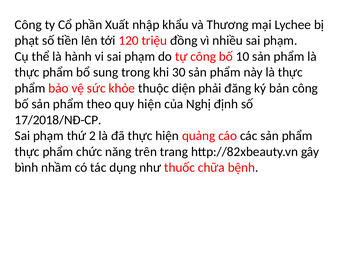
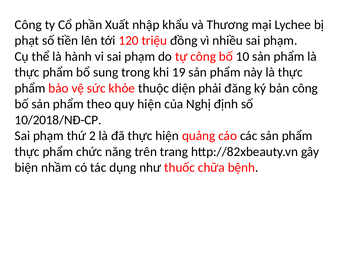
30: 30 -> 19 (179, 72)
17/2018/NĐ-CP: 17/2018/NĐ-CP -> 10/2018/NĐ-CP (58, 120)
bình: bình -> biện (26, 168)
